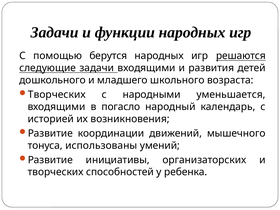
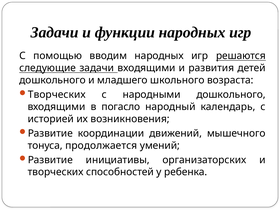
берутся: берутся -> вводим (108, 56)
народными уменьшается: уменьшается -> дошкольного (231, 95)
использованы: использованы -> продолжается (101, 145)
